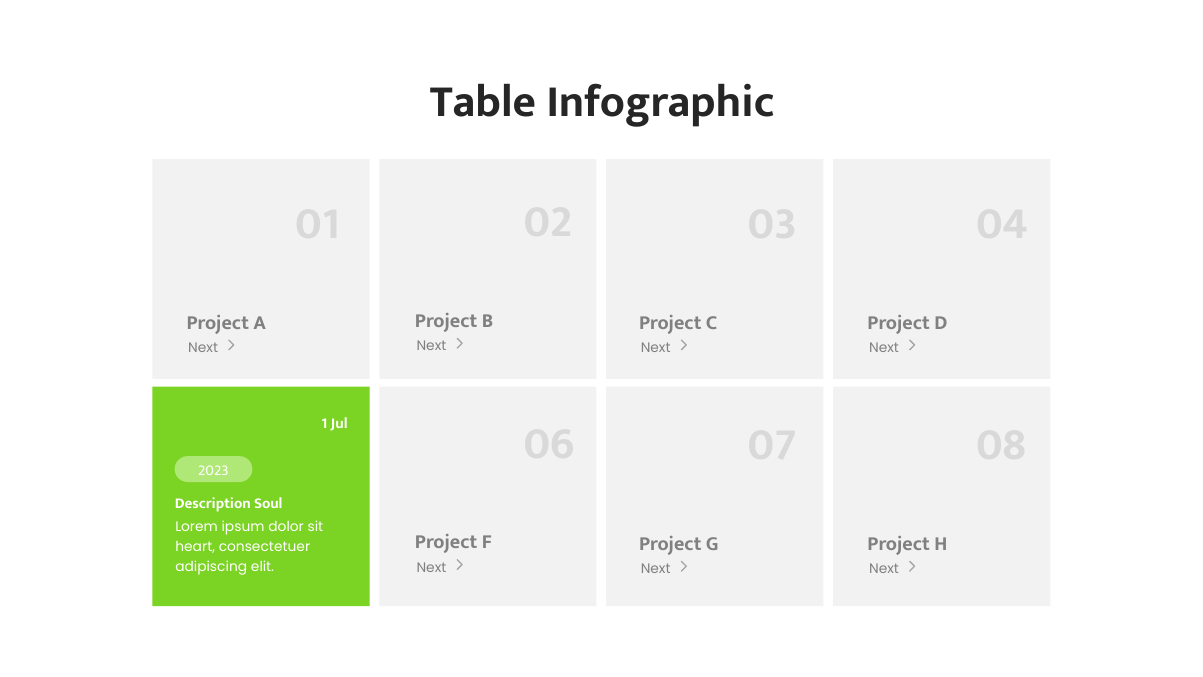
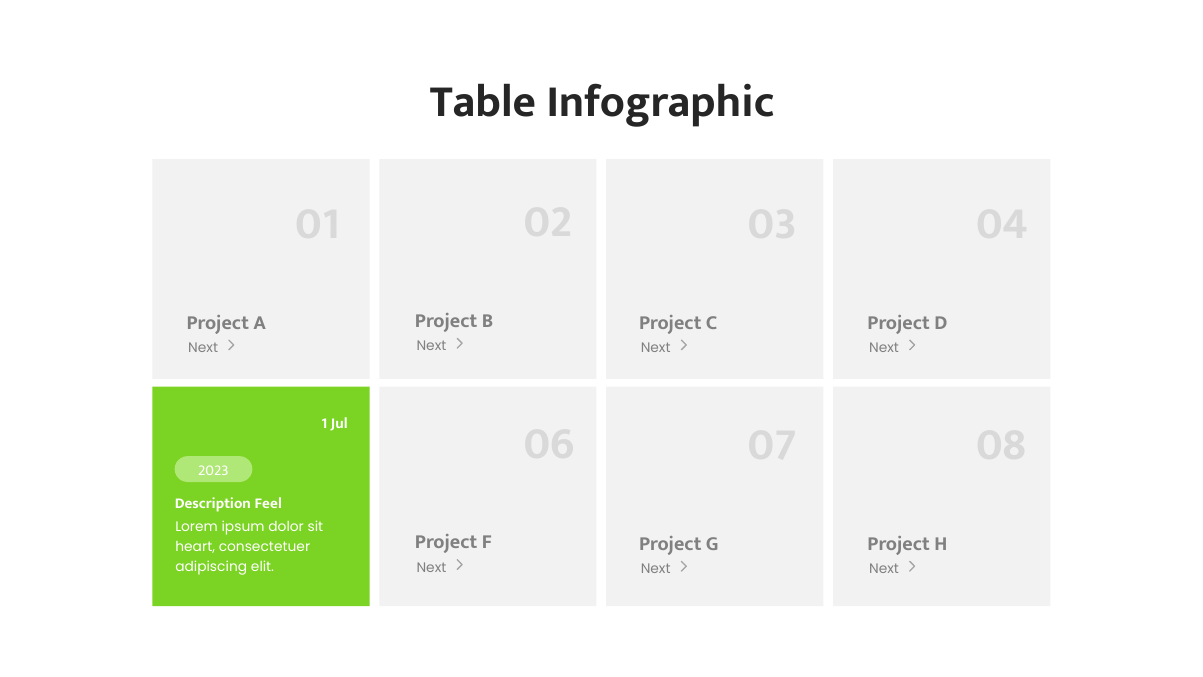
Soul: Soul -> Feel (268, 503)
